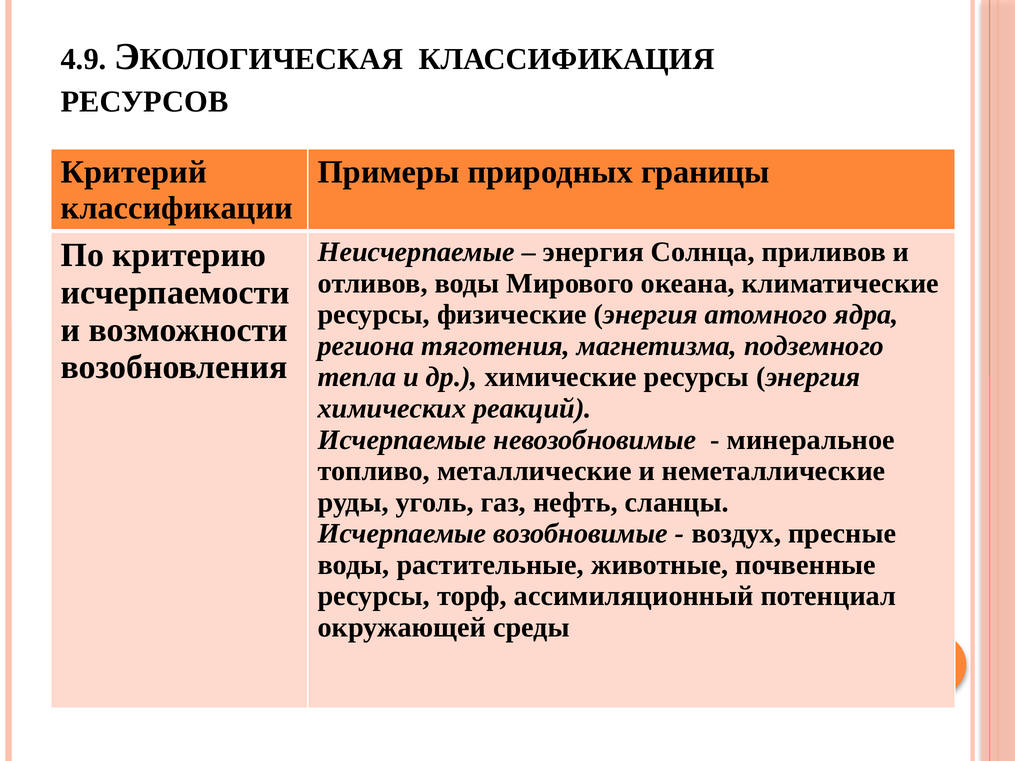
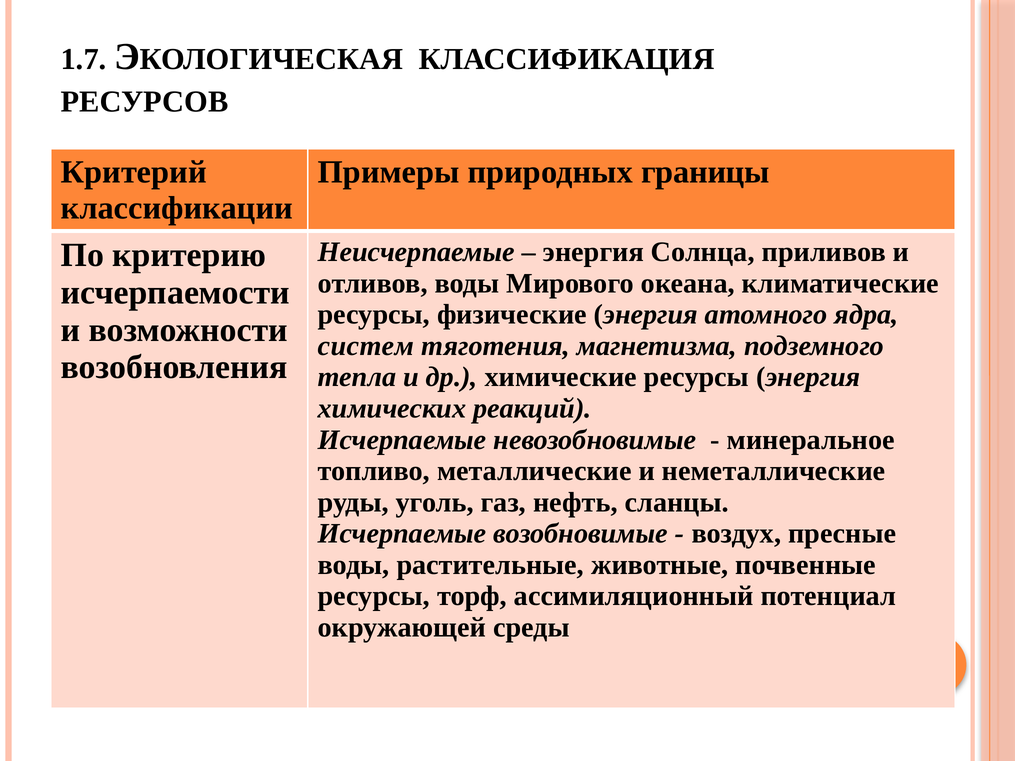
4.9: 4.9 -> 1.7 (84, 59)
региона: региона -> систем (366, 346)
